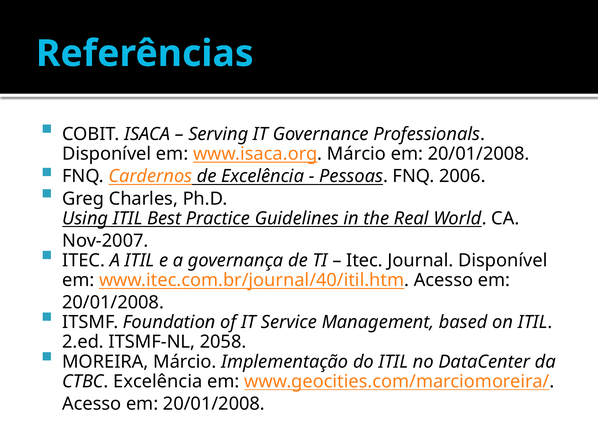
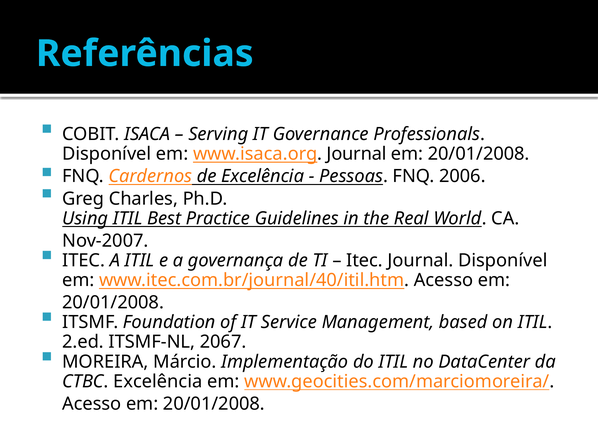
www.isaca.org Márcio: Márcio -> Journal (357, 154)
2058: 2058 -> 2067 (223, 342)
